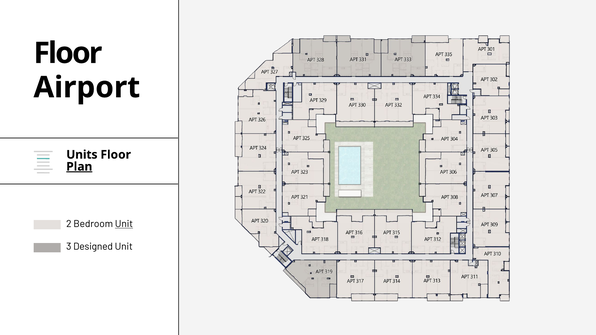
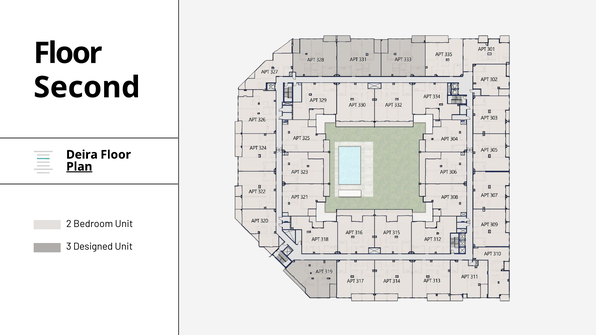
Airport: Airport -> Second (87, 87)
Units: Units -> Deira (82, 155)
Unit underline: present -> none (124, 224)
